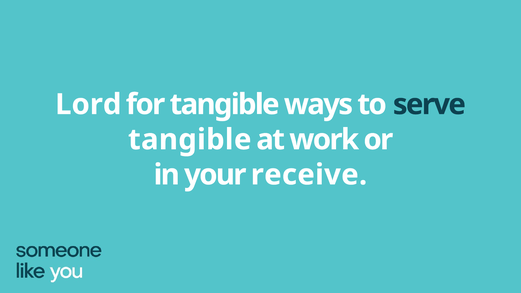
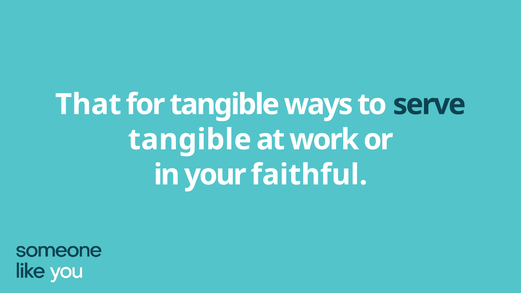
Lord: Lord -> That (88, 104)
receive: receive -> faithful (309, 175)
